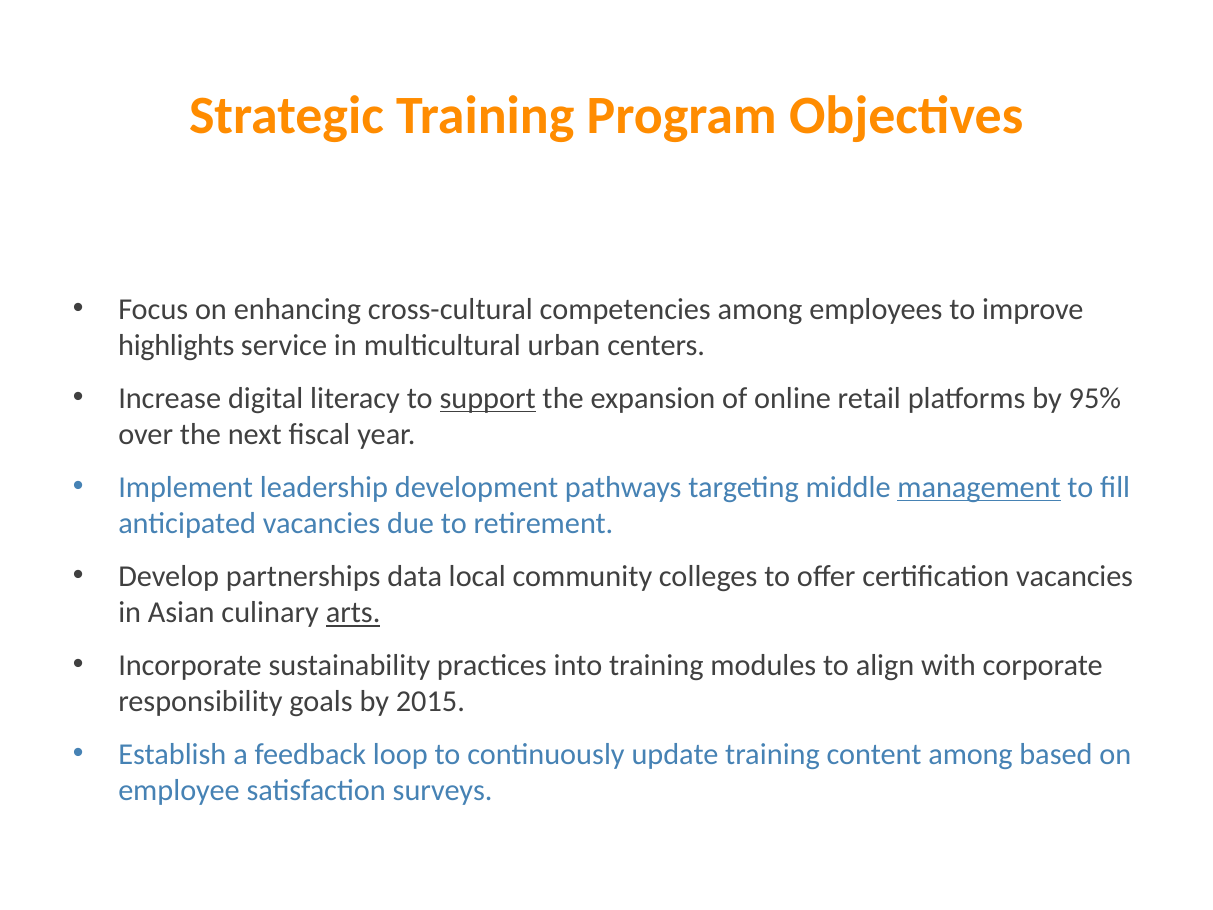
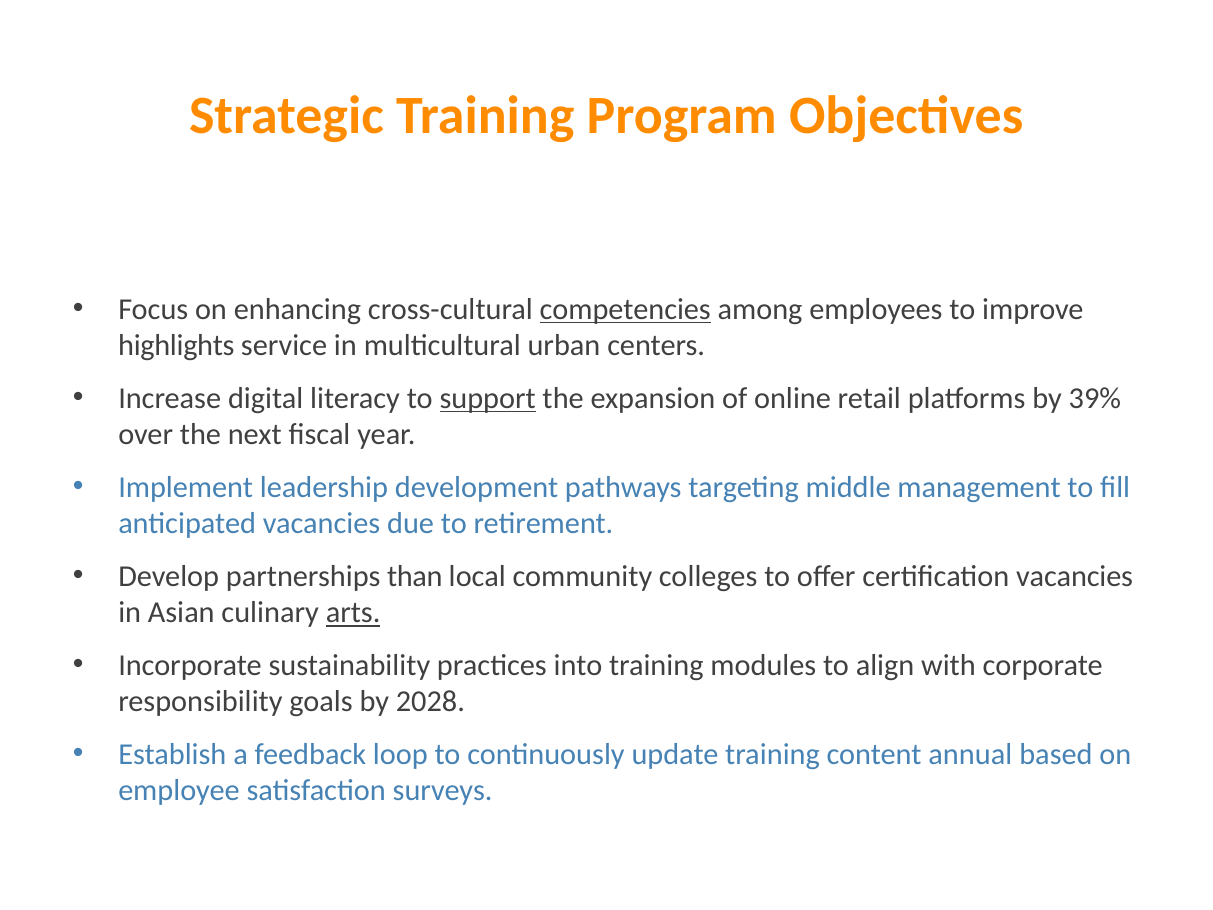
competencies underline: none -> present (625, 309)
95%: 95% -> 39% (1095, 398)
management underline: present -> none (979, 487)
data: data -> than (415, 576)
2015: 2015 -> 2028 (430, 702)
content among: among -> annual (970, 754)
